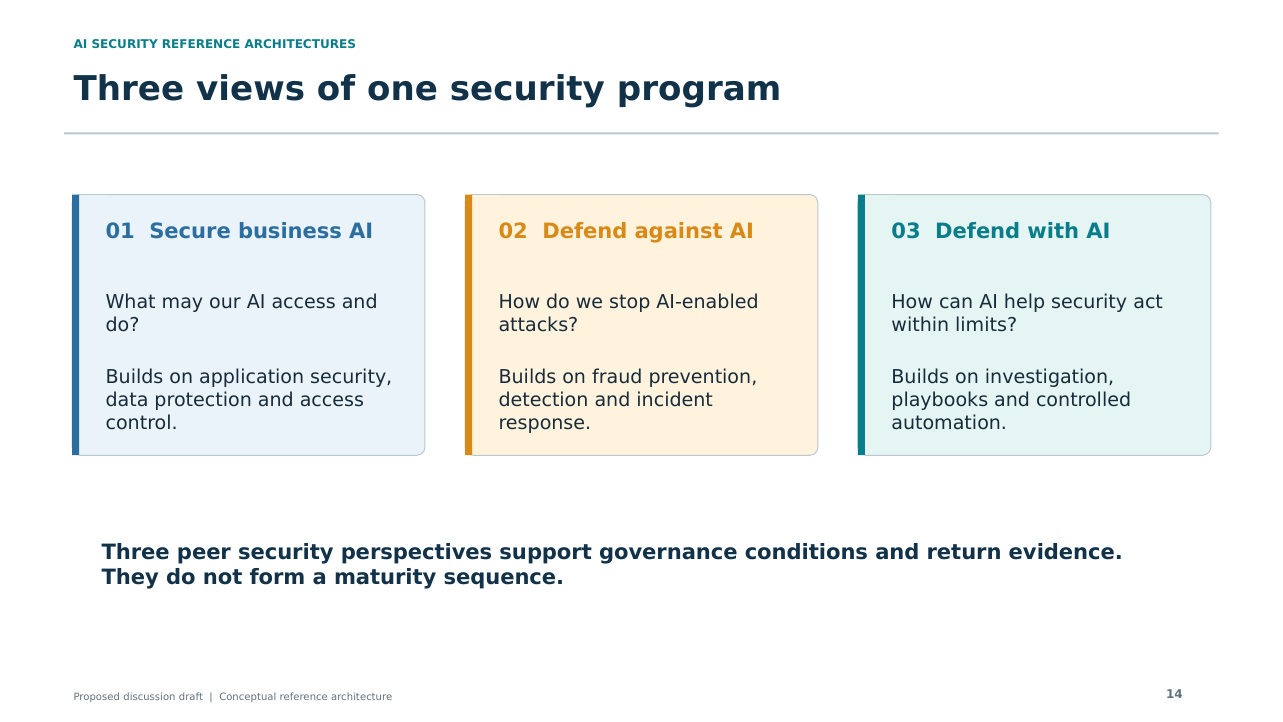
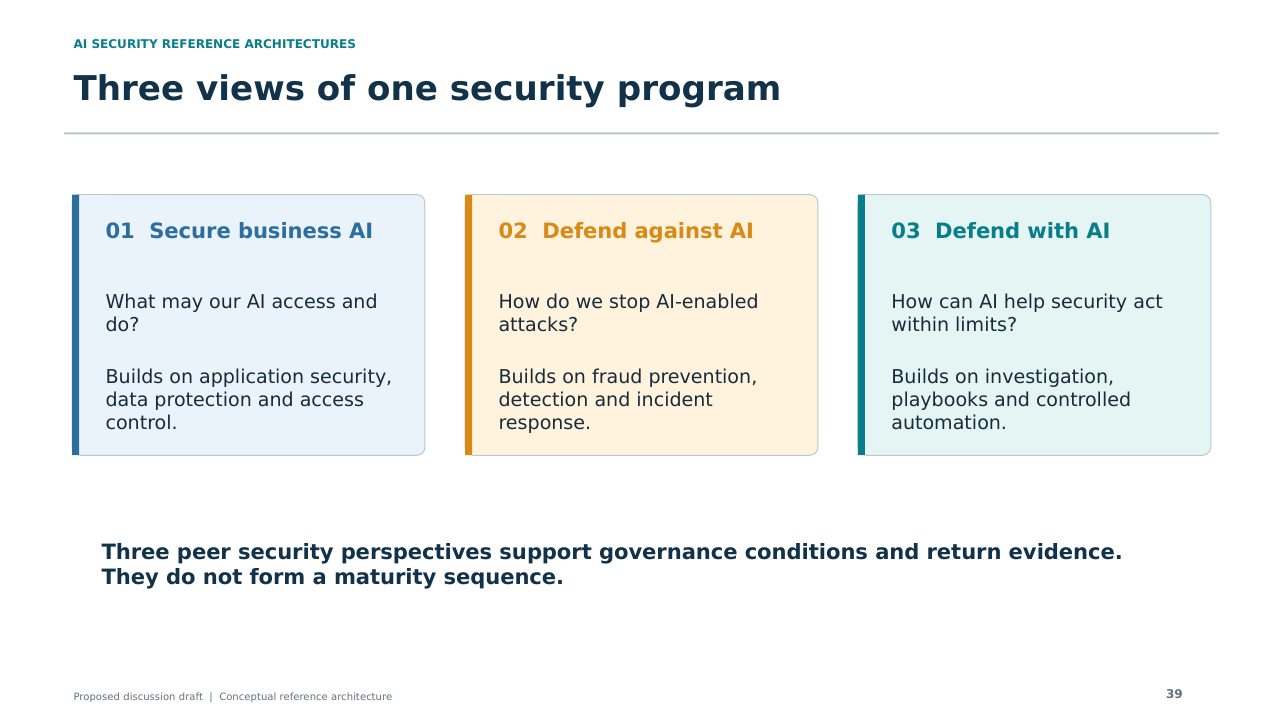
14: 14 -> 39 (1174, 694)
